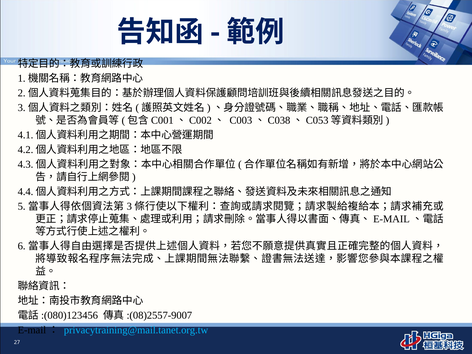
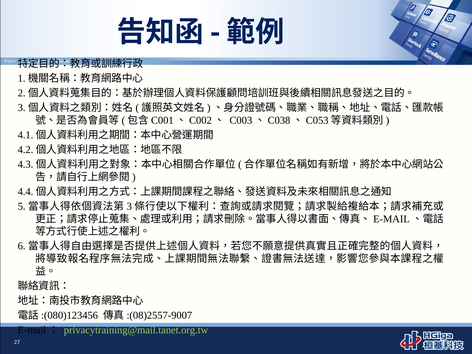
privacytraining@mail.tanet.org.tw colour: light blue -> light green (136, 330)
